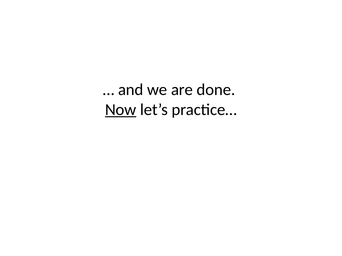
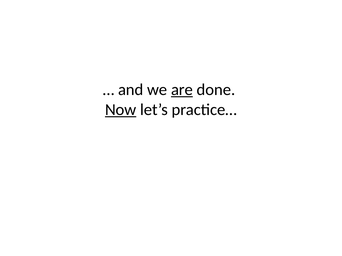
are underline: none -> present (182, 90)
